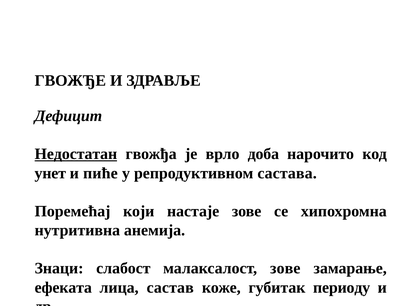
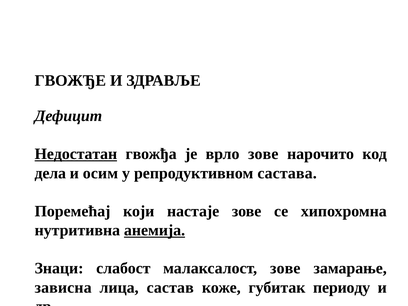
врло доба: доба -> зове (263, 154)
унет: унет -> дела (50, 173)
пиће: пиће -> осим (100, 173)
анемија underline: none -> present (155, 230)
ефеката: ефеката -> зависна (63, 287)
